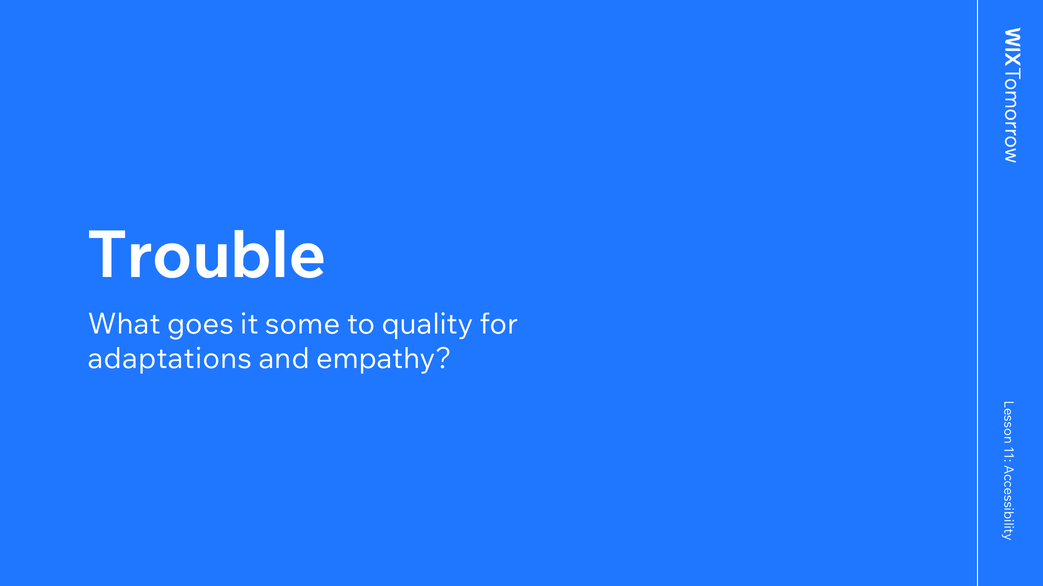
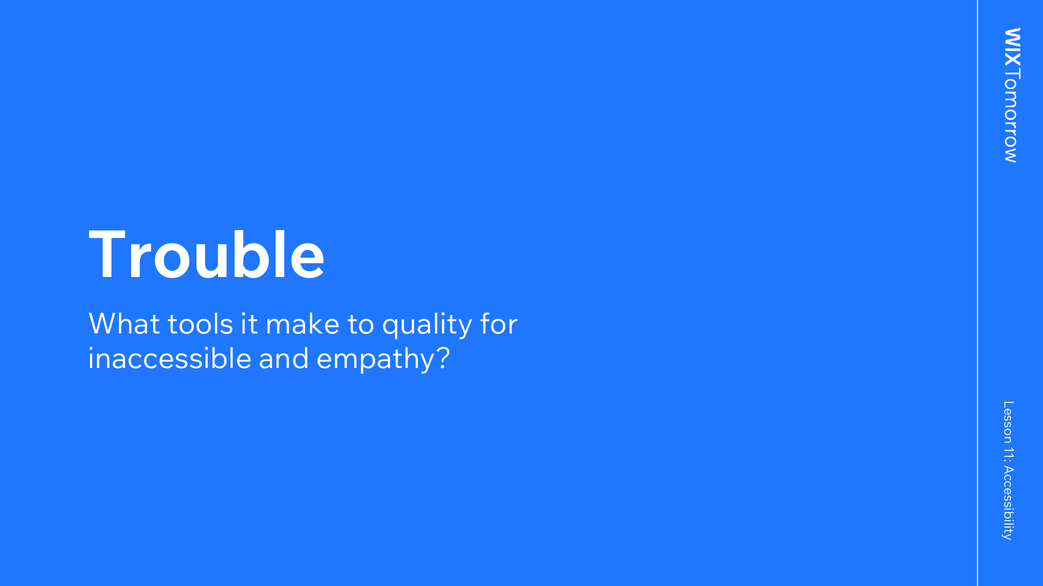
goes: goes -> tools (201, 324)
some: some -> make (303, 324)
adaptations: adaptations -> inaccessible (170, 359)
